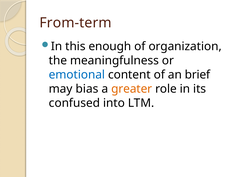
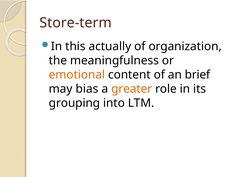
From-term: From-term -> Store-term (76, 23)
enough: enough -> actually (110, 46)
emotional colour: blue -> orange (77, 75)
confused: confused -> grouping (74, 103)
